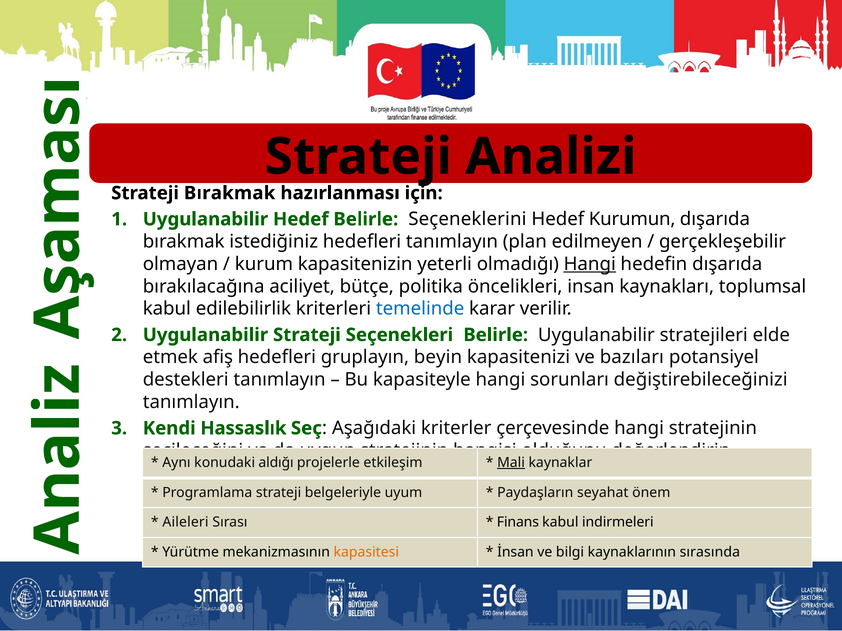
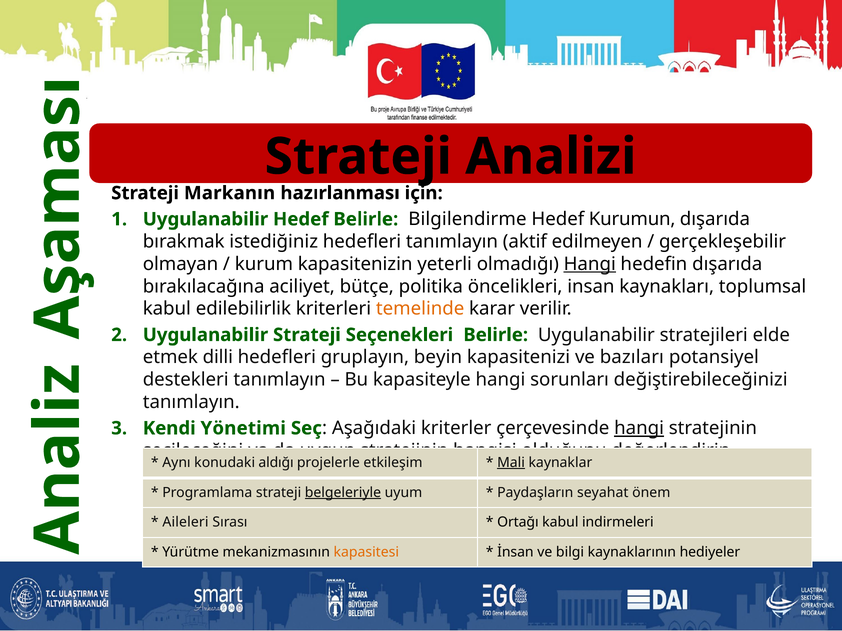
Strateji Bırakmak: Bırakmak -> Markanın (230, 193)
Seçeneklerini: Seçeneklerini -> Bilgilendirme (467, 219)
plan: plan -> aktif (525, 242)
temelinde colour: blue -> orange (420, 309)
afiş: afiş -> dilli (218, 358)
Hassaslık: Hassaslık -> Yönetimi (243, 429)
hangi underline: none -> present (639, 429)
belgeleriyle underline: none -> present (343, 493)
Finans: Finans -> Ortağı (518, 523)
sırasında: sırasında -> hediyeler (710, 552)
